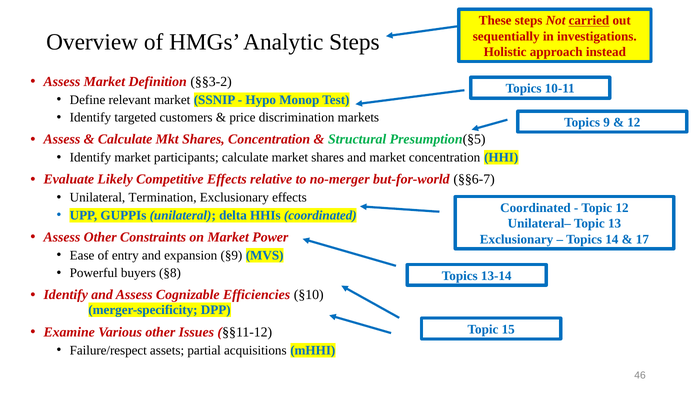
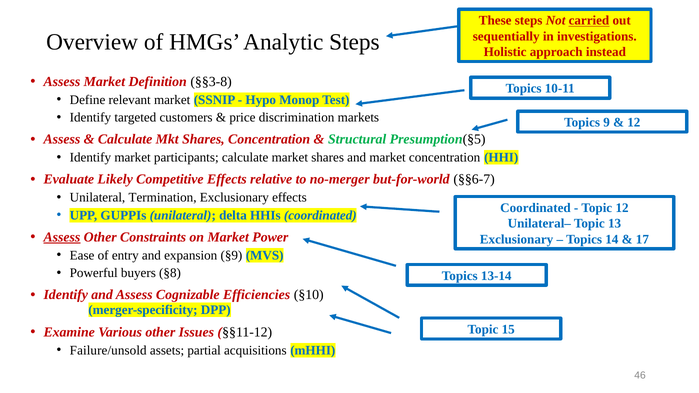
§§3-2: §§3-2 -> §§3-8 (211, 82)
Assess underline: none -> present (62, 237)
Failure/respect: Failure/respect -> Failure/unsold (108, 350)
